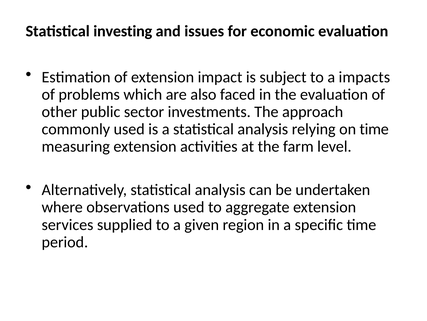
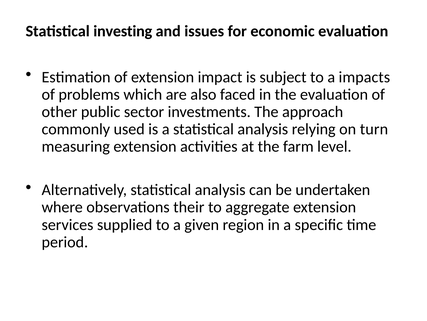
on time: time -> turn (374, 129)
observations used: used -> their (189, 207)
